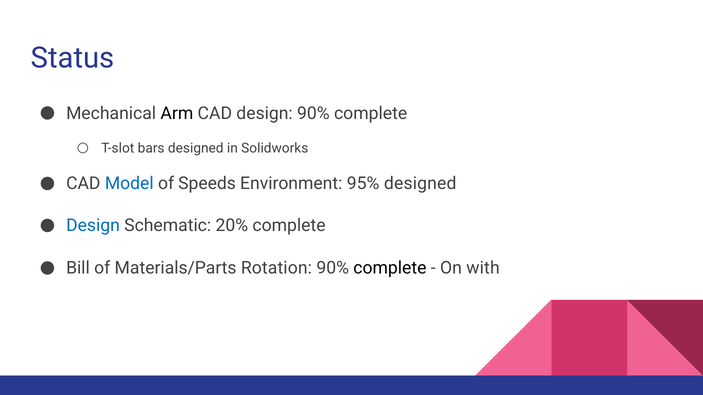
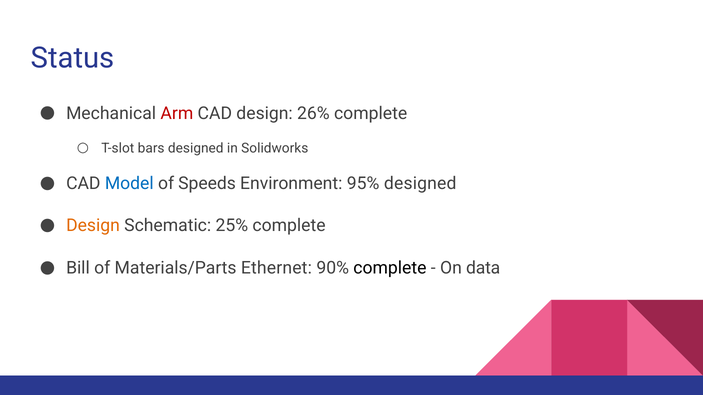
Arm colour: black -> red (177, 113)
design 90%: 90% -> 26% (313, 113)
Design colour: blue -> orange (93, 226)
20%: 20% -> 25% (232, 226)
Rotation: Rotation -> Ethernet (276, 268)
with: with -> data (483, 268)
